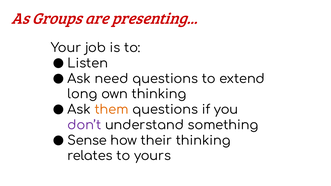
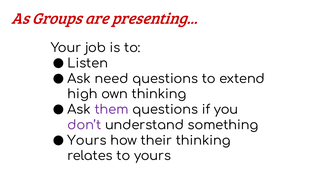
long: long -> high (82, 94)
them colour: orange -> purple (112, 110)
Sense: Sense -> Yours (87, 141)
